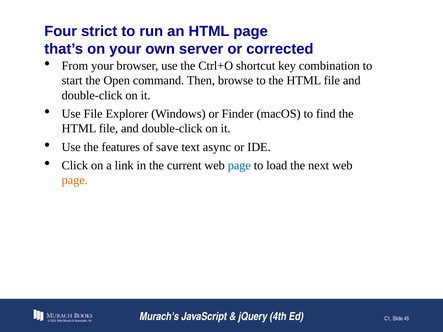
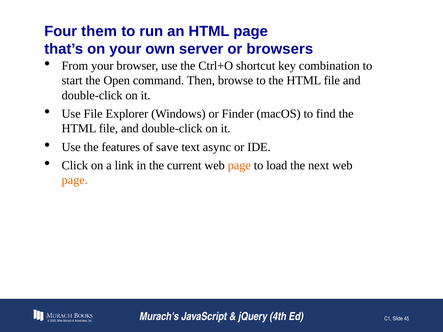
strict: strict -> them (99, 31)
corrected: corrected -> browsers (280, 49)
page colour: blue -> orange (239, 166)
